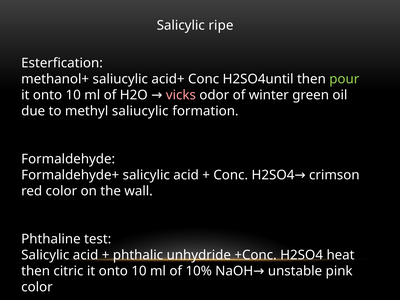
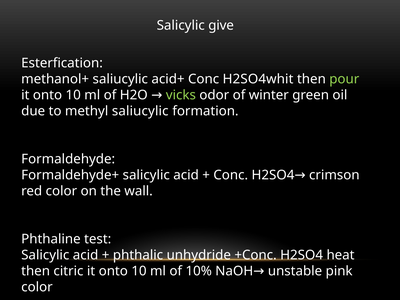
ripe: ripe -> give (221, 25)
H2SO4until: H2SO4until -> H2SO4whit (258, 79)
vicks colour: pink -> light green (181, 95)
